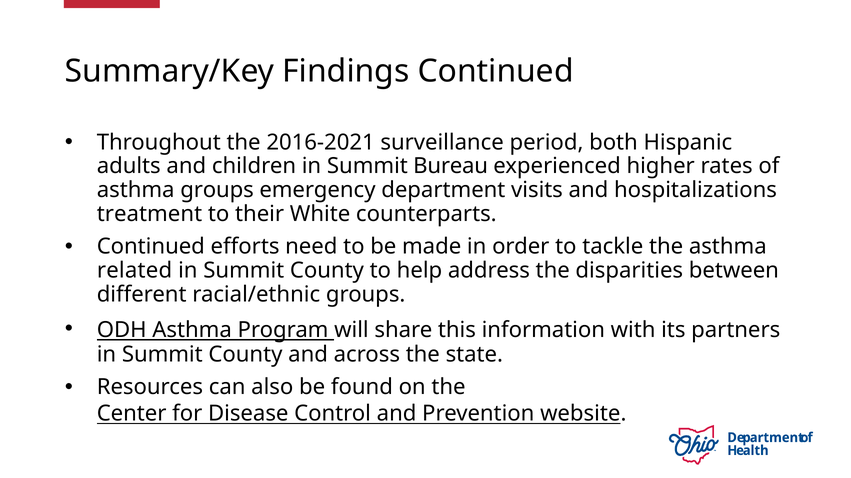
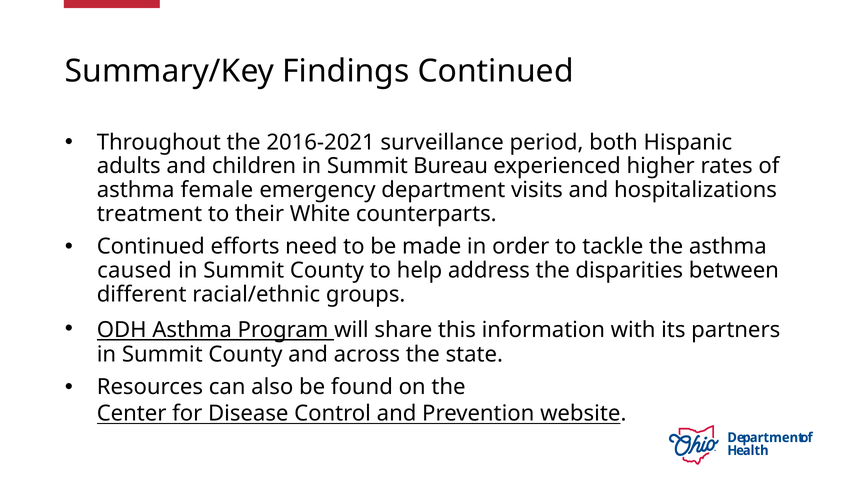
asthma groups: groups -> female (217, 190)
related: related -> caused (135, 271)
